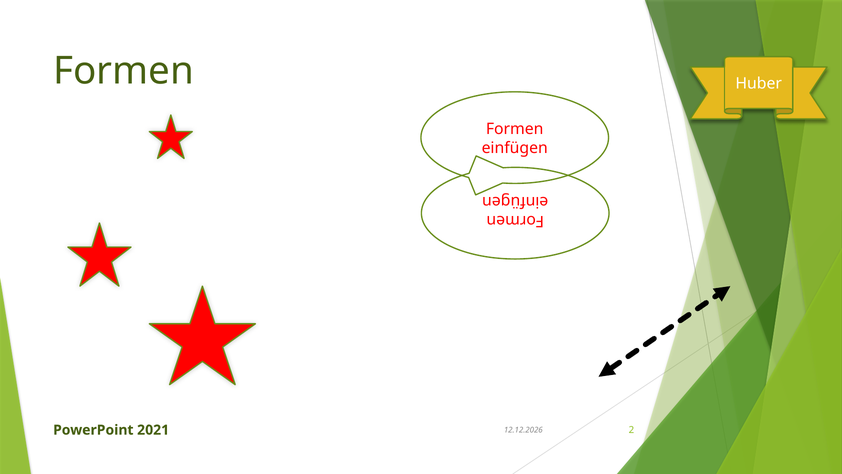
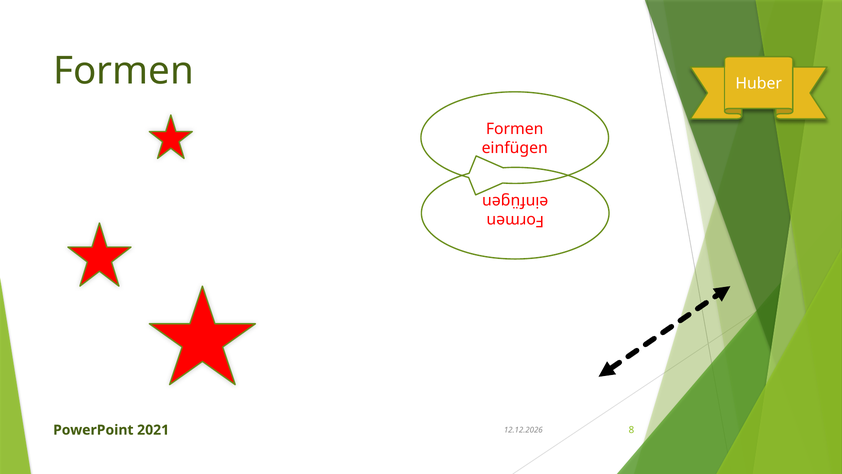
2: 2 -> 8 (631, 430)
